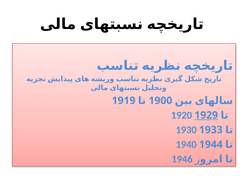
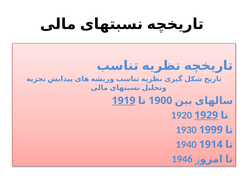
1919 underline: none -> present (124, 101)
1933: 1933 -> 1999 (211, 130)
1944: 1944 -> 1914 (211, 144)
